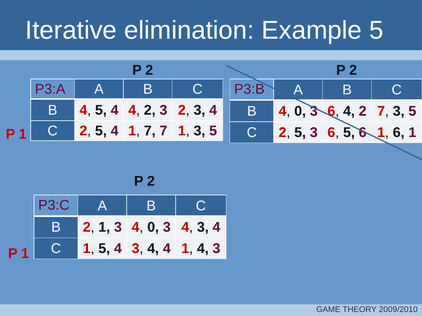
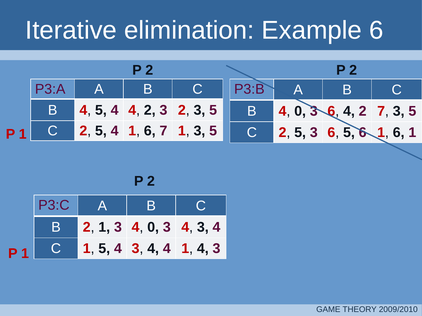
Example 5: 5 -> 6 (376, 30)
2 3 4: 4 -> 5 (213, 110)
4 1 7: 7 -> 6 (150, 131)
